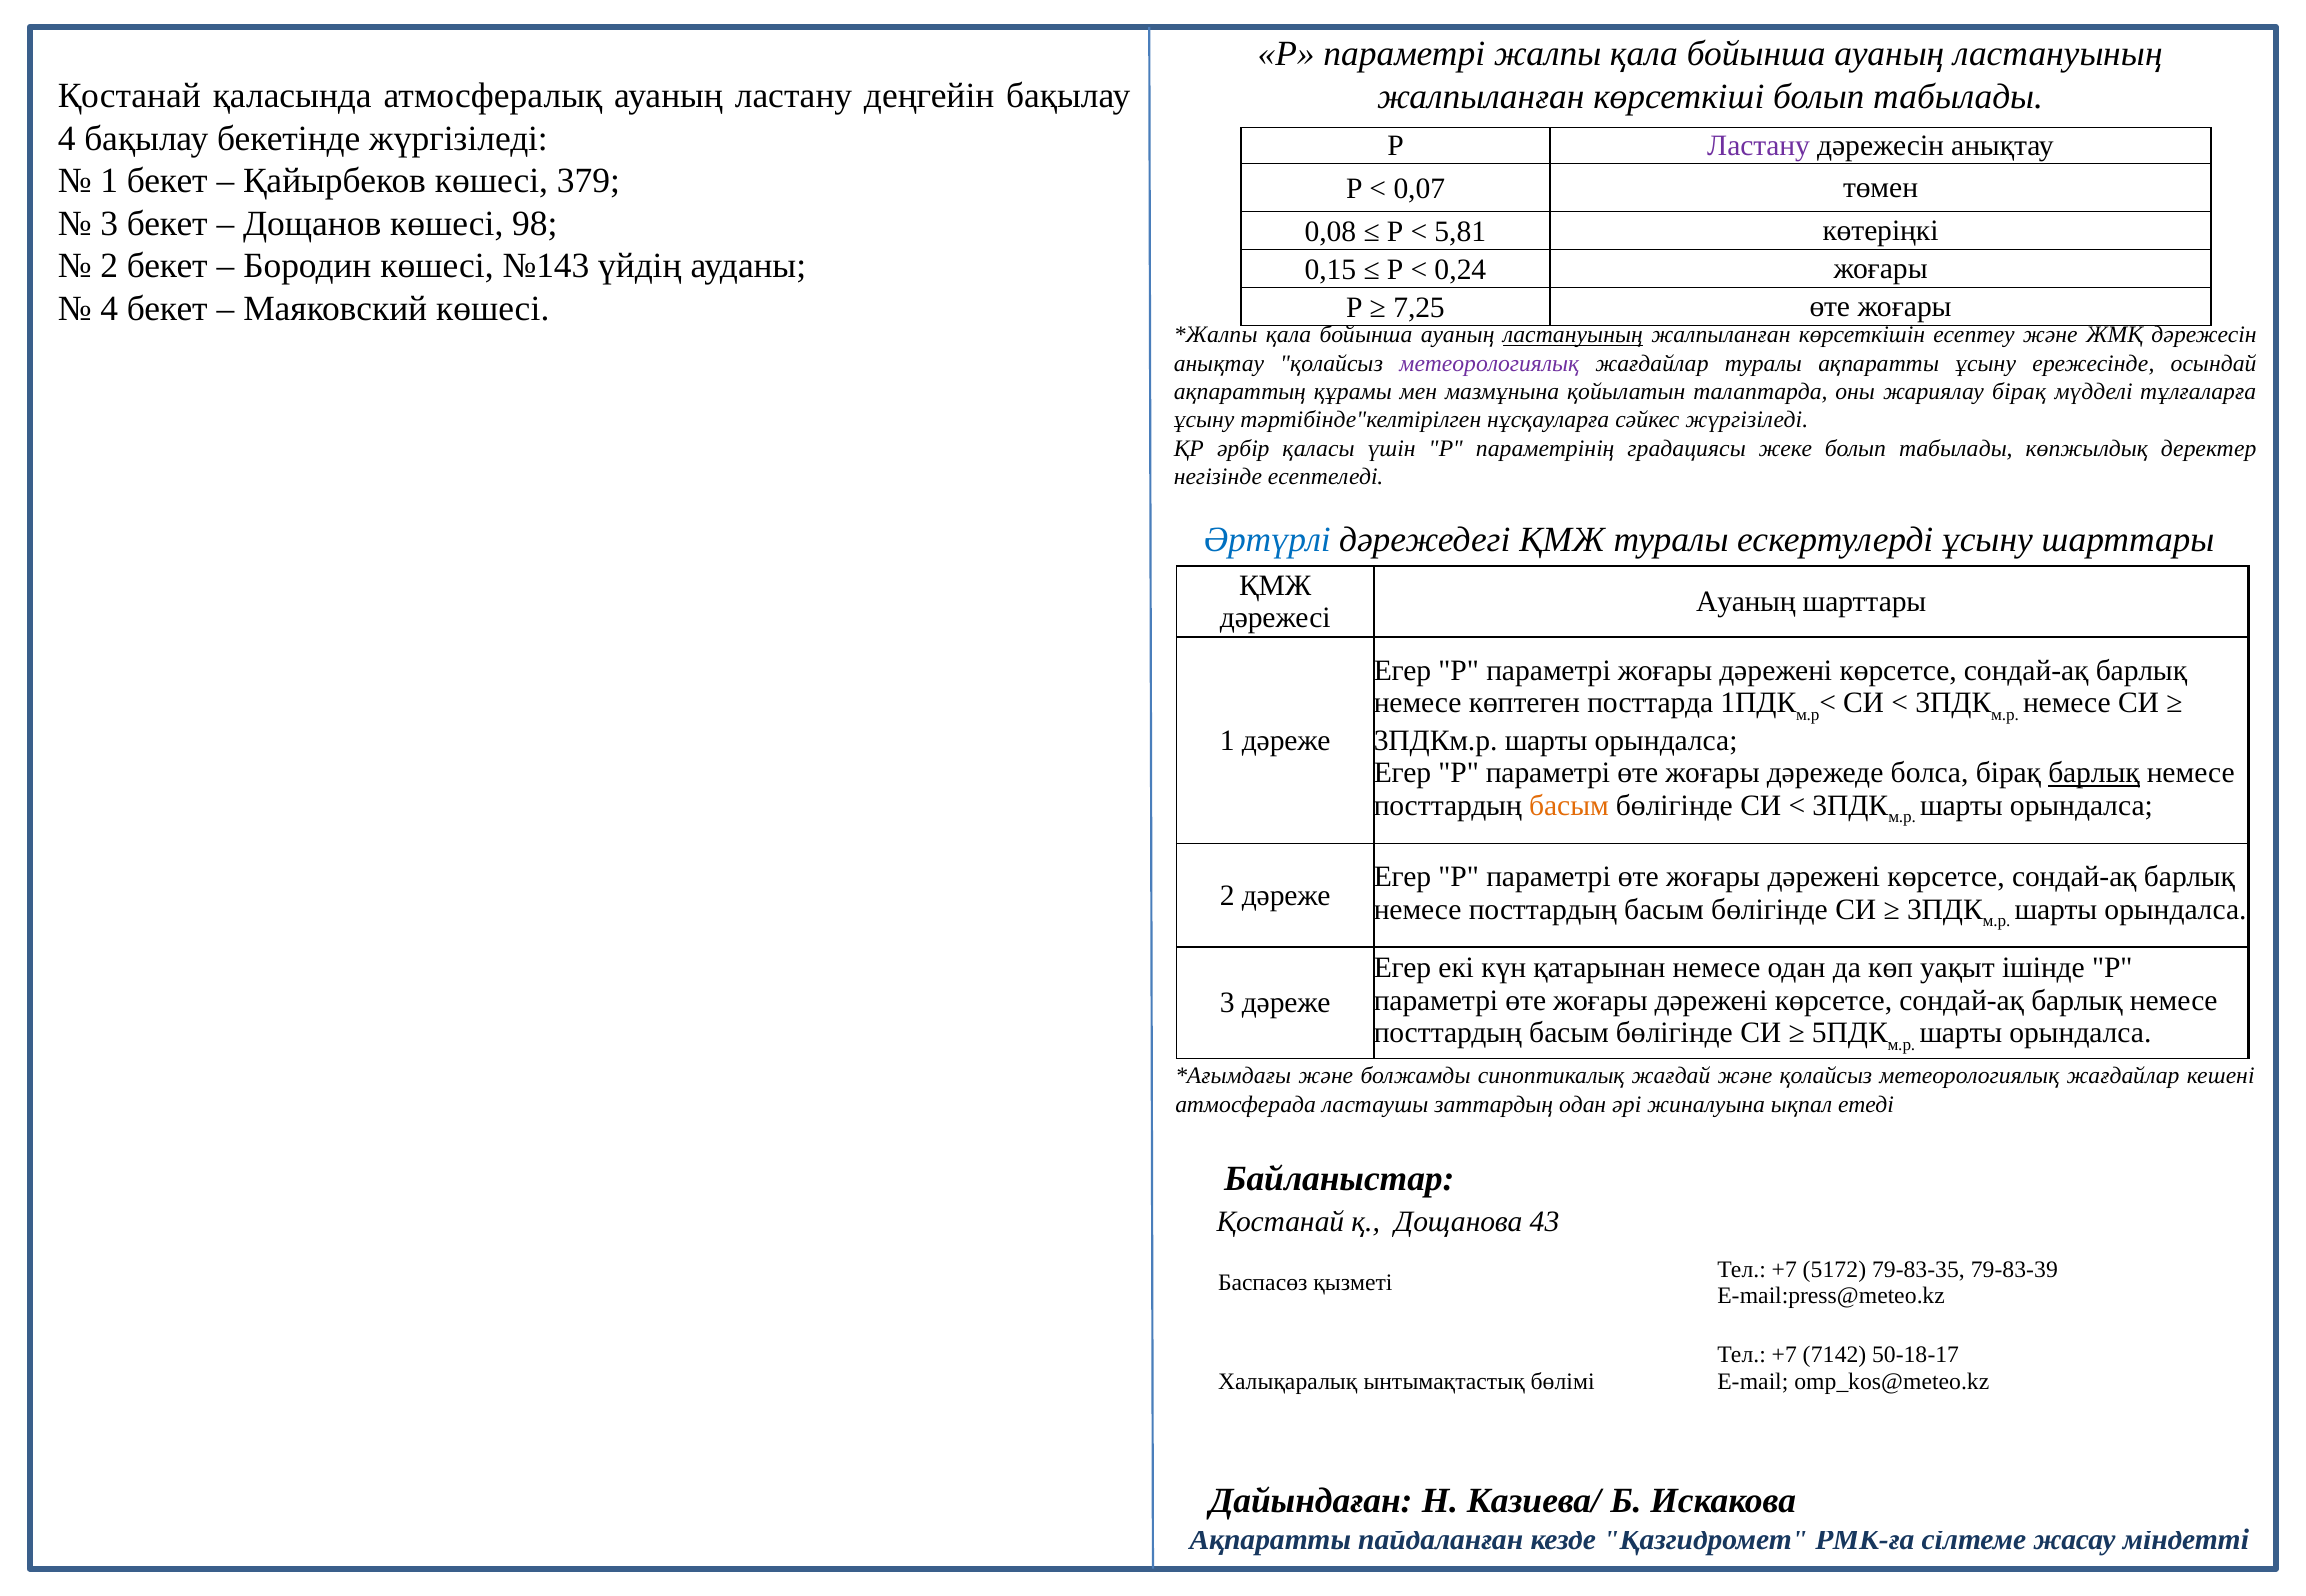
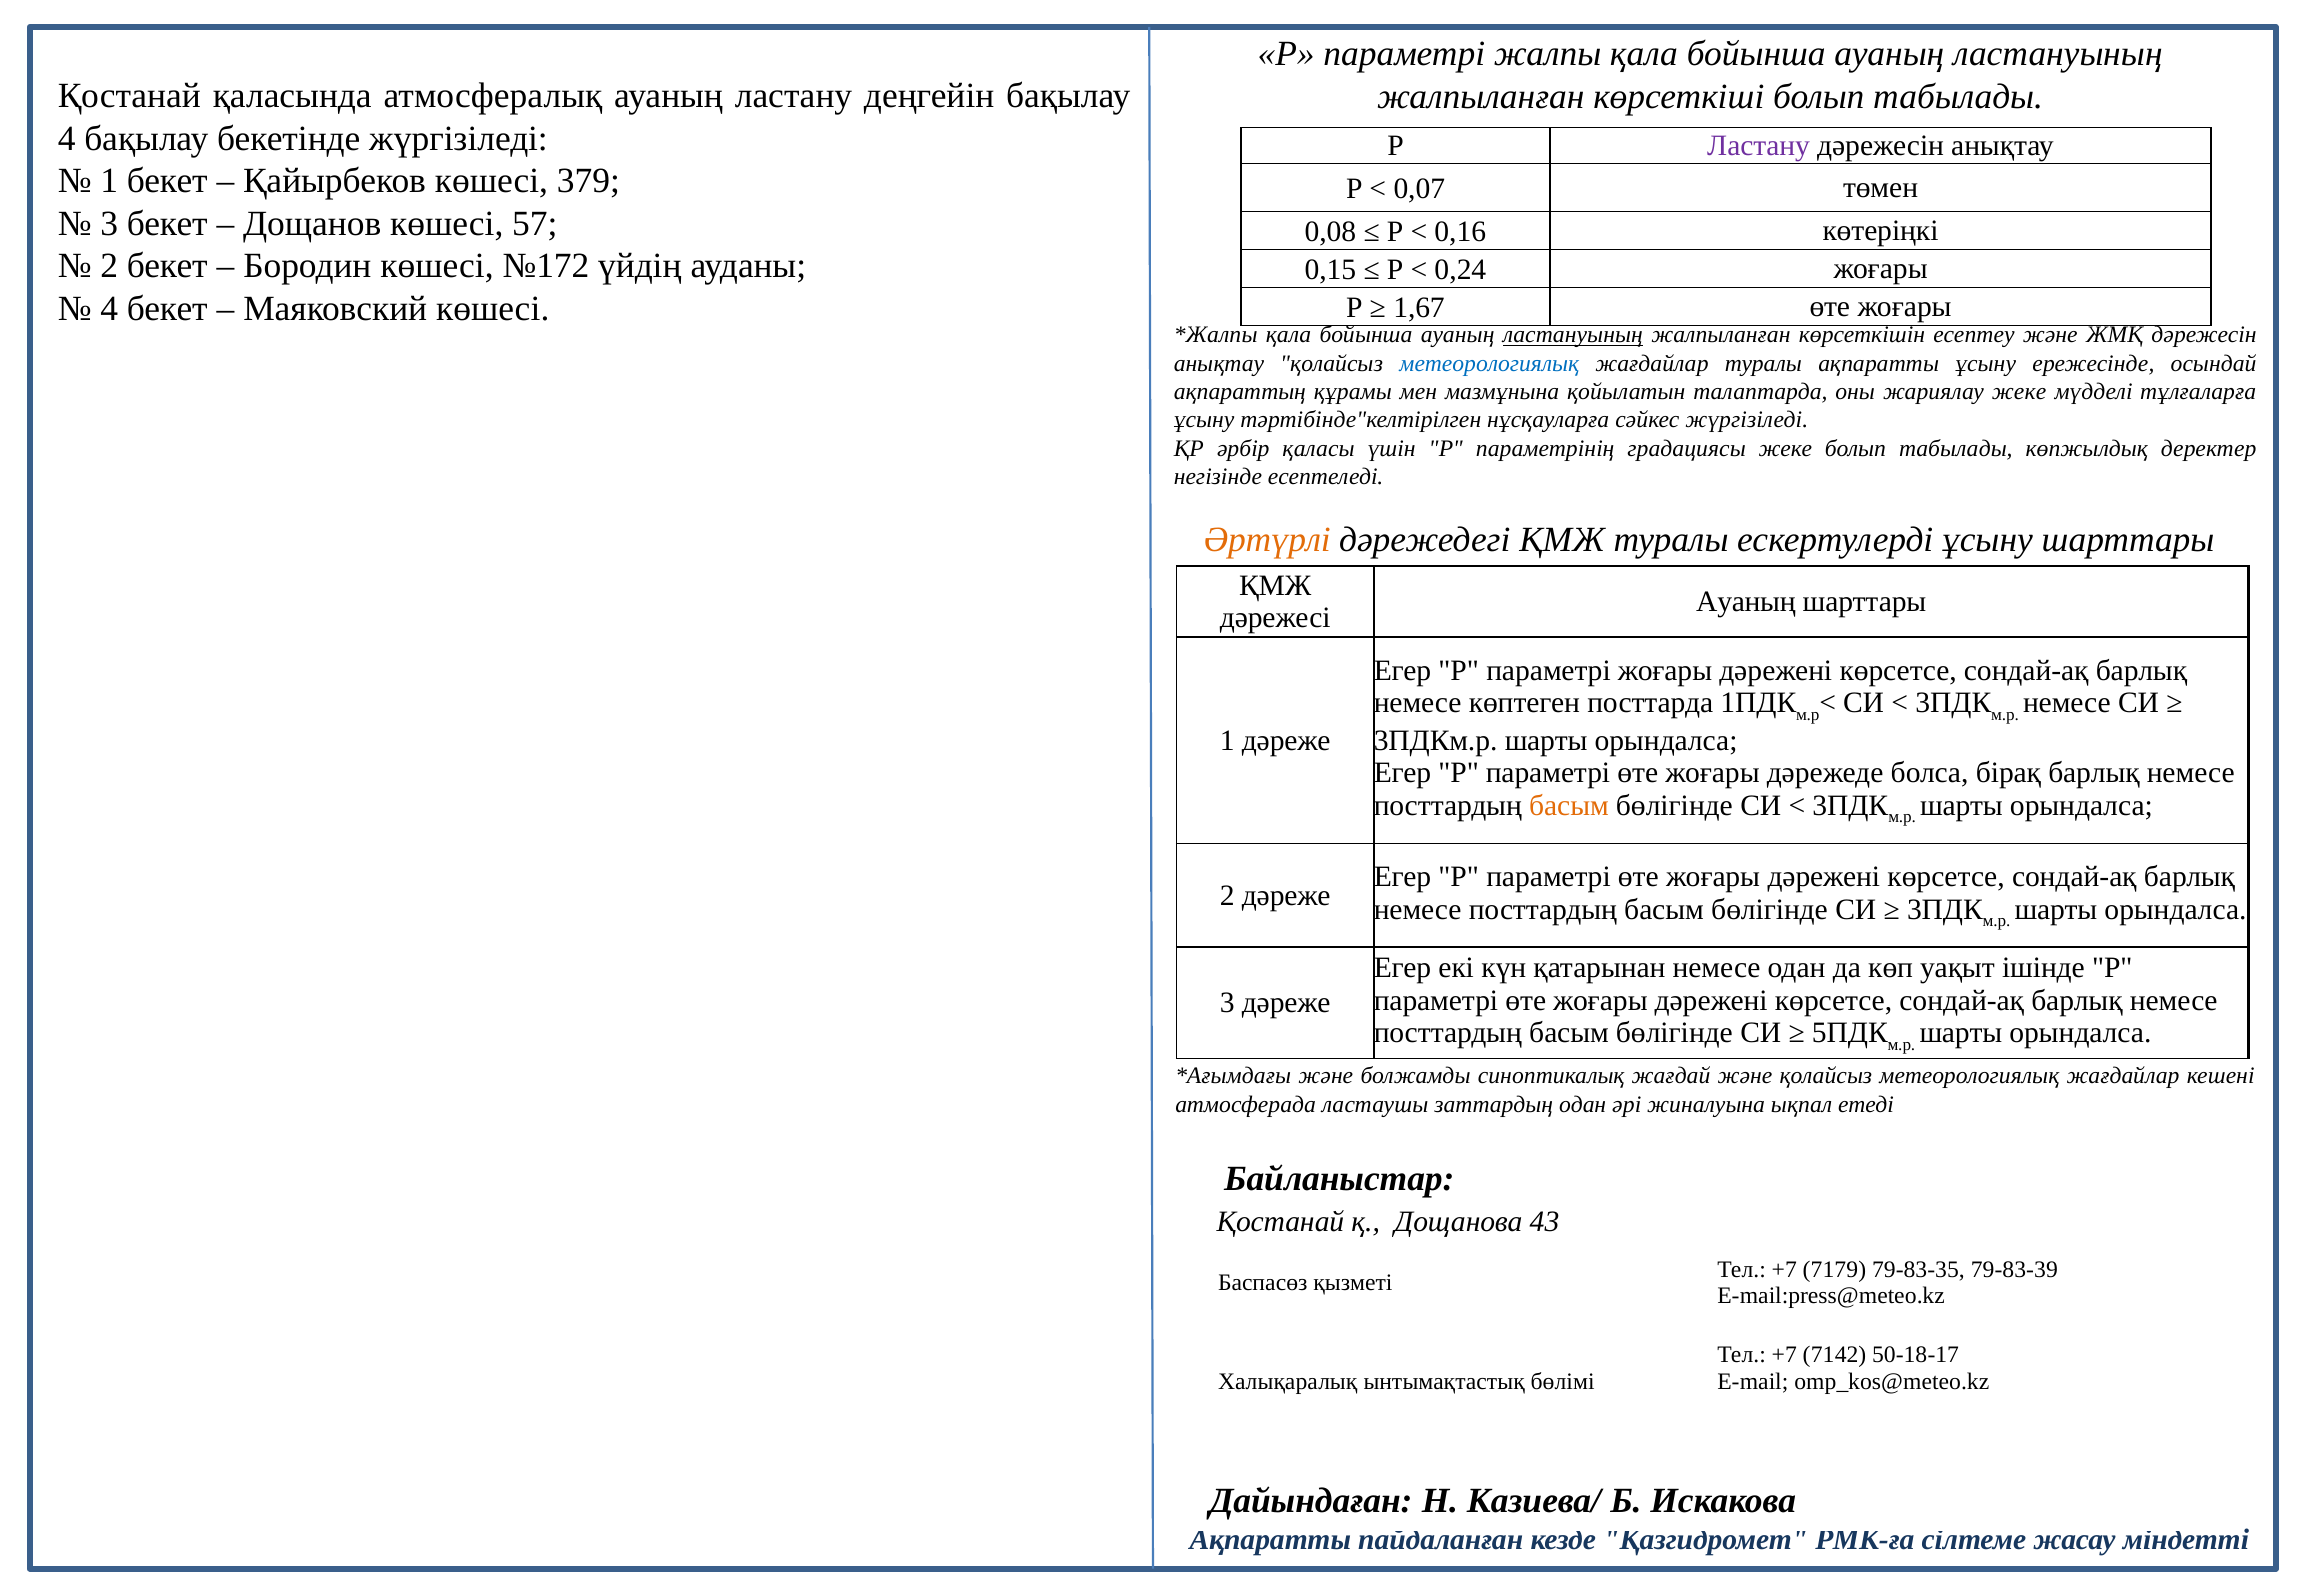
98: 98 -> 57 (535, 224)
5,81: 5,81 -> 0,16 (1460, 232)
№143: №143 -> №172 (546, 266)
7,25: 7,25 -> 1,67 (1419, 308)
метеорологиялық colour: purple -> blue (1489, 364)
жариялау бірақ: бірақ -> жеке (2019, 392)
Әртүрлі colour: blue -> orange (1267, 539)
барлық underline: present -> none (2094, 773)
5172: 5172 -> 7179 (1834, 1270)
